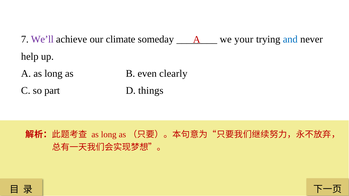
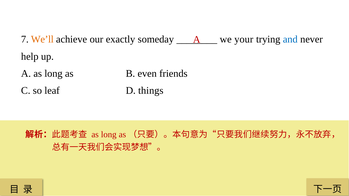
We’ll colour: purple -> orange (42, 39)
climate: climate -> exactly (121, 39)
clearly: clearly -> friends (173, 74)
part: part -> leaf (52, 91)
